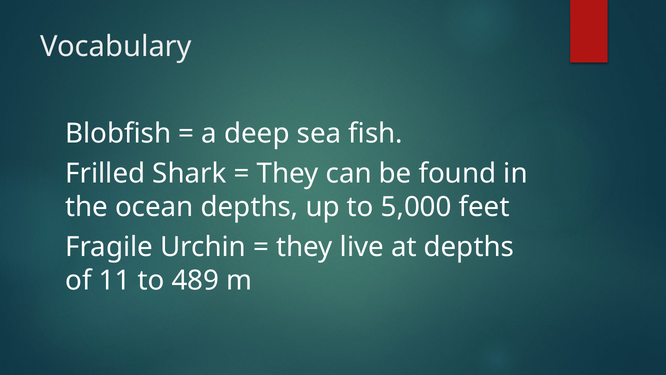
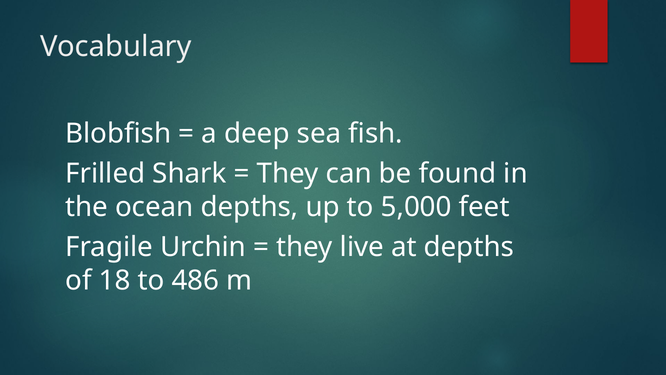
11: 11 -> 18 (115, 280)
489: 489 -> 486 (195, 280)
